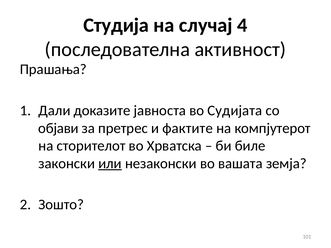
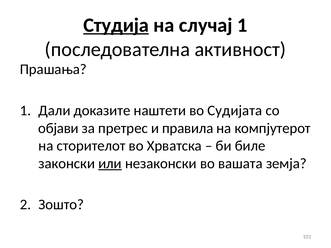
Студија underline: none -> present (116, 25)
случај 4: 4 -> 1 (242, 25)
јавноста: јавноста -> наштети (160, 111)
фактите: фактите -> правила (188, 128)
